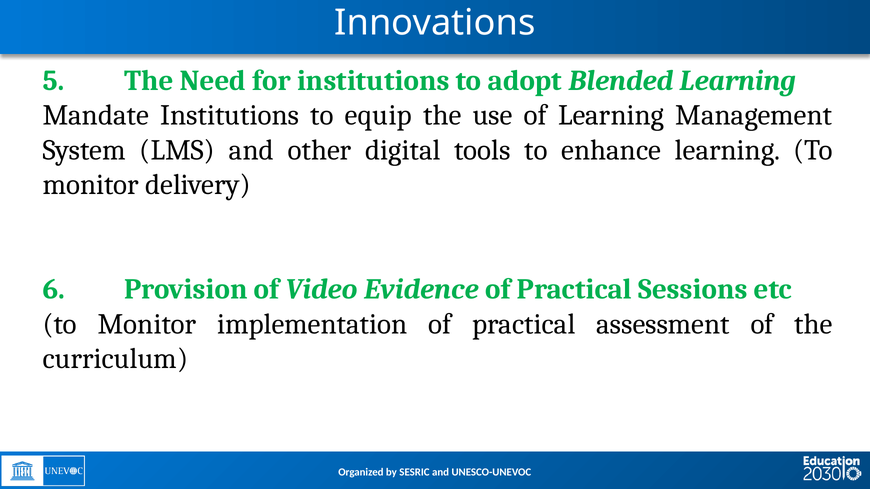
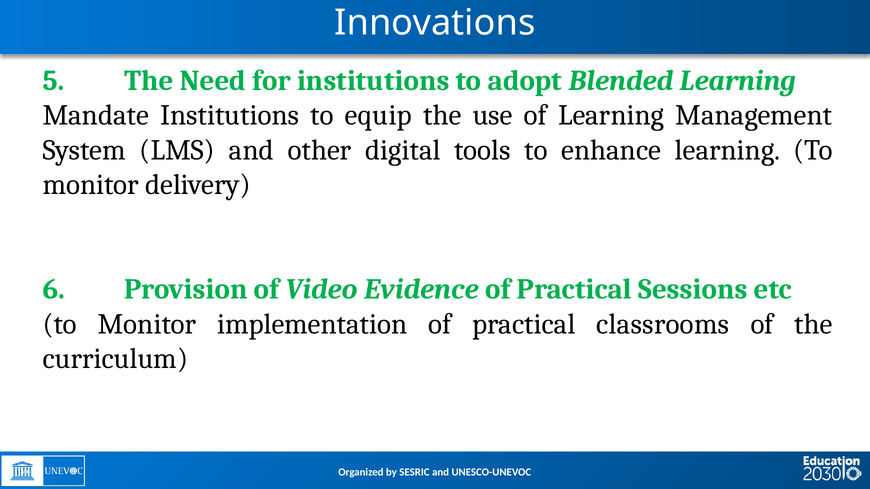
assessment: assessment -> classrooms (663, 324)
